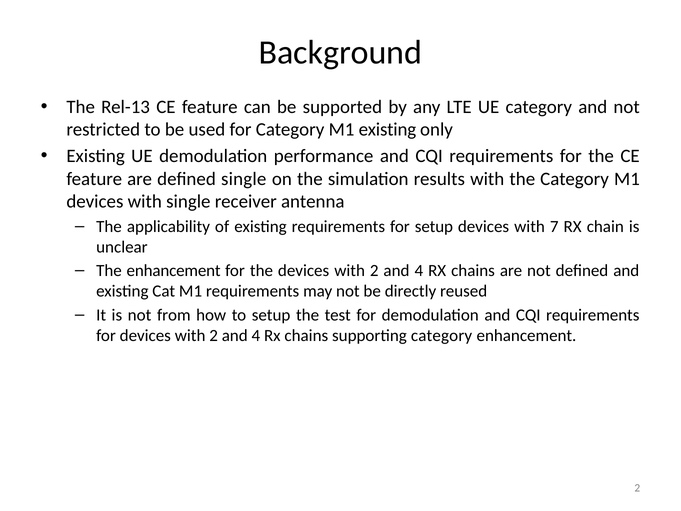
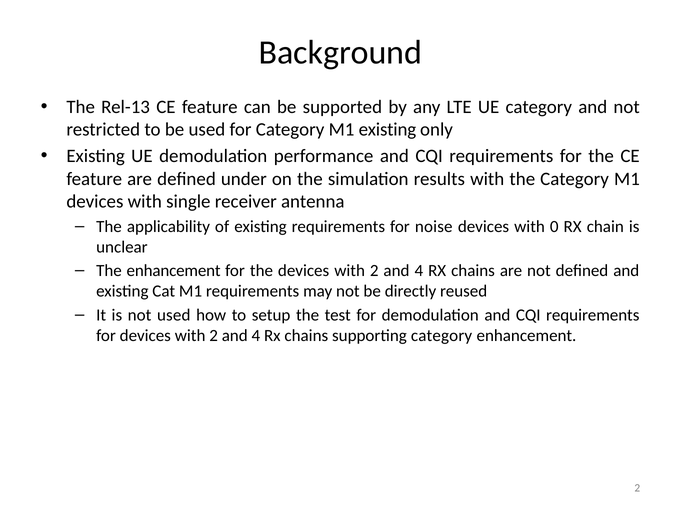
defined single: single -> under (244, 179)
for setup: setup -> noise (434, 226)
7: 7 -> 0 (554, 226)
not from: from -> used (174, 315)
